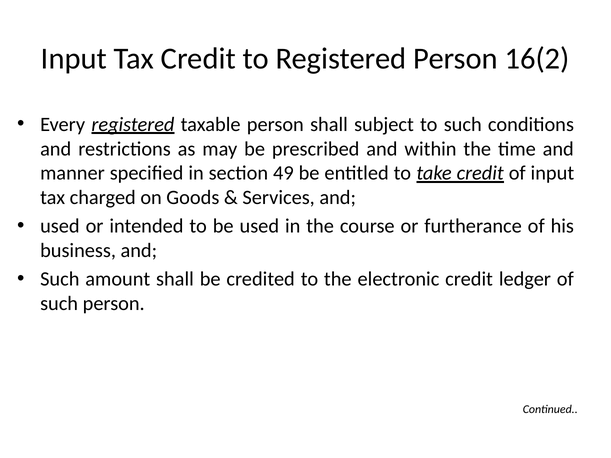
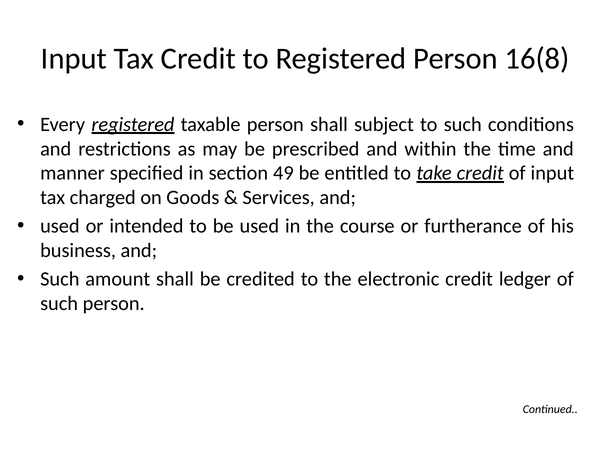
16(2: 16(2 -> 16(8 (537, 59)
